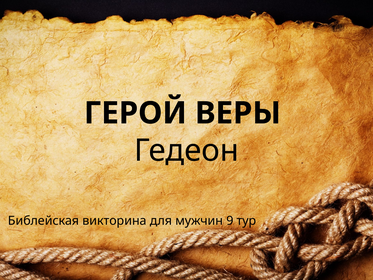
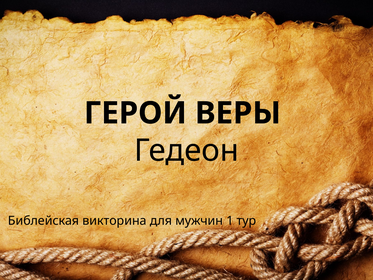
9: 9 -> 1 (230, 221)
